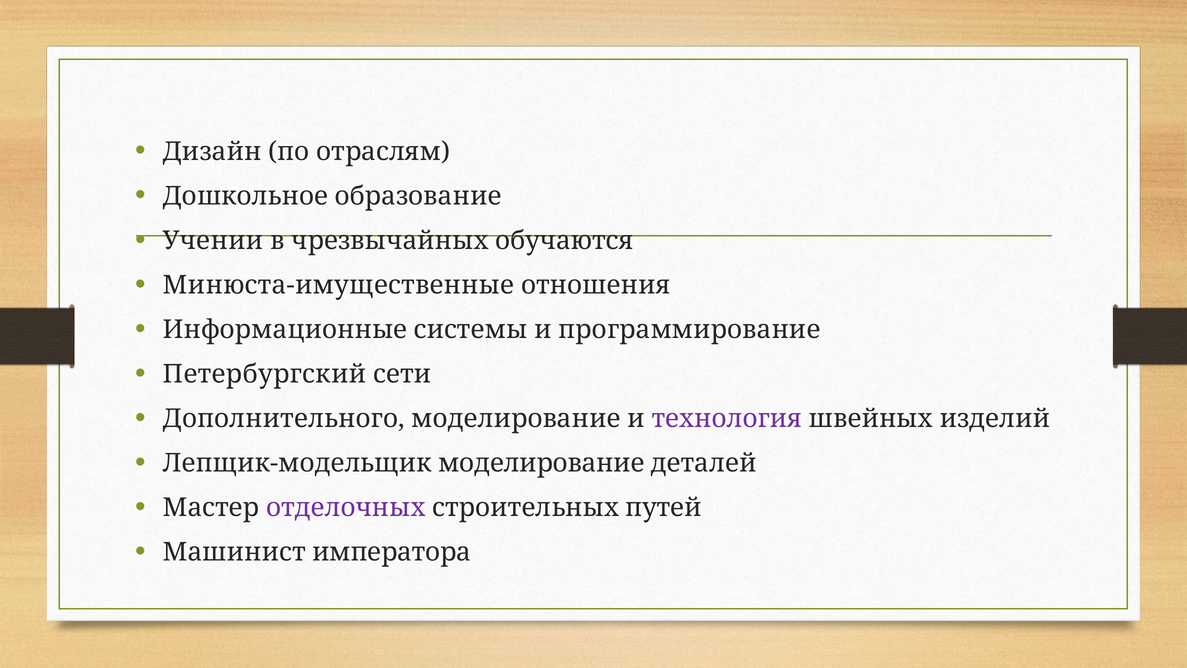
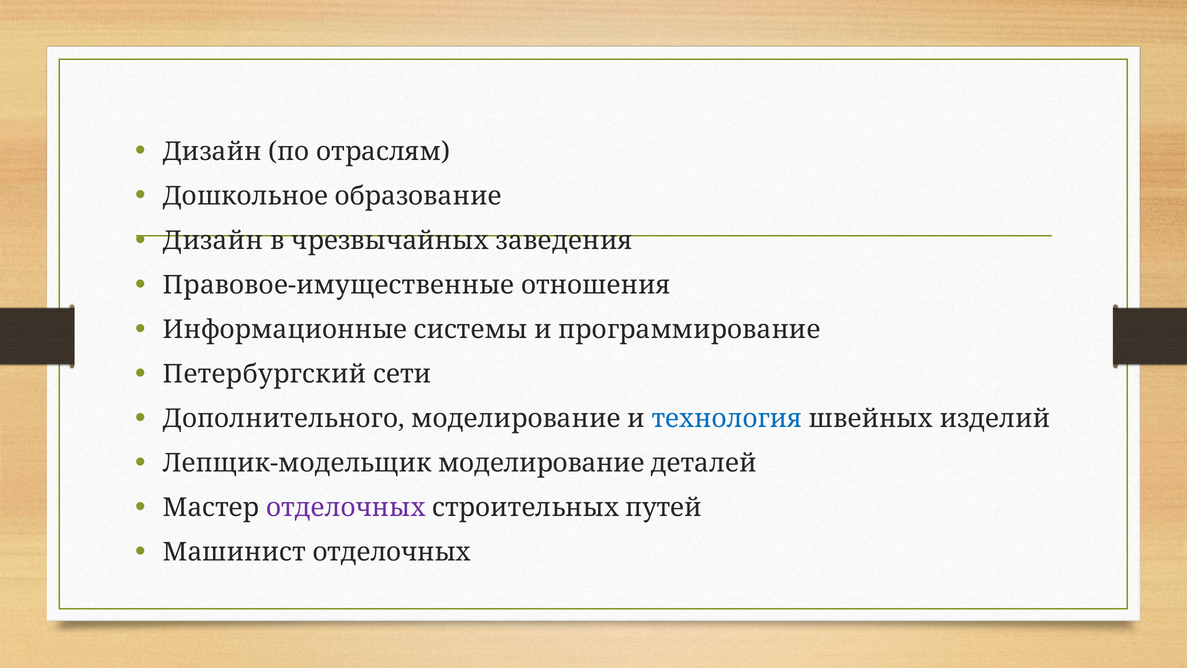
Учении: Учении -> Дизайн (213, 240)
обучаются: обучаются -> заведения (564, 240)
Минюста-имущественные: Минюста-имущественные -> Правовое-имущественные (339, 285)
технология colour: purple -> blue (727, 418)
Машинист императора: императора -> отделочных (392, 552)
